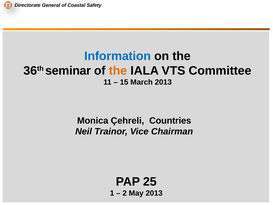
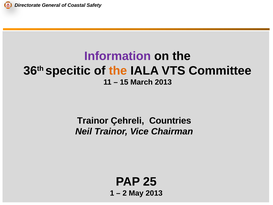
Information colour: blue -> purple (118, 56)
seminar: seminar -> specitic (68, 71)
Monica: Monica -> Trainor (93, 120)
